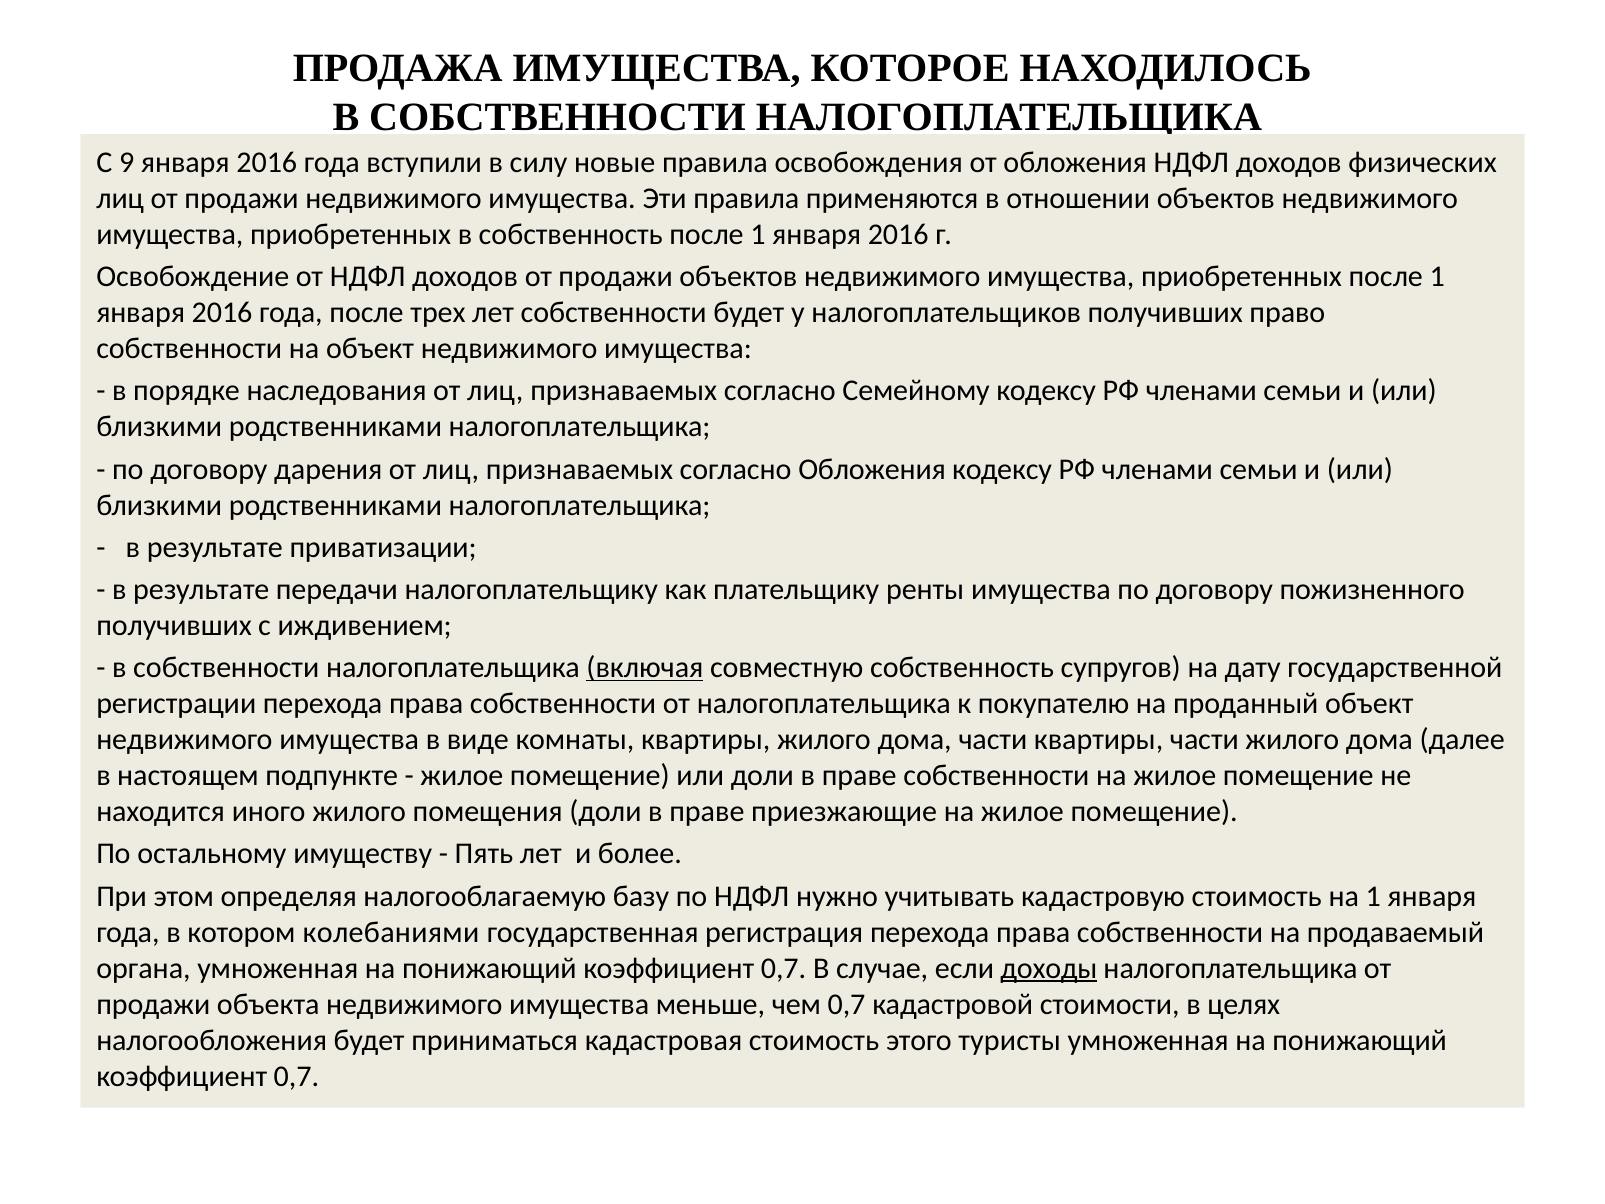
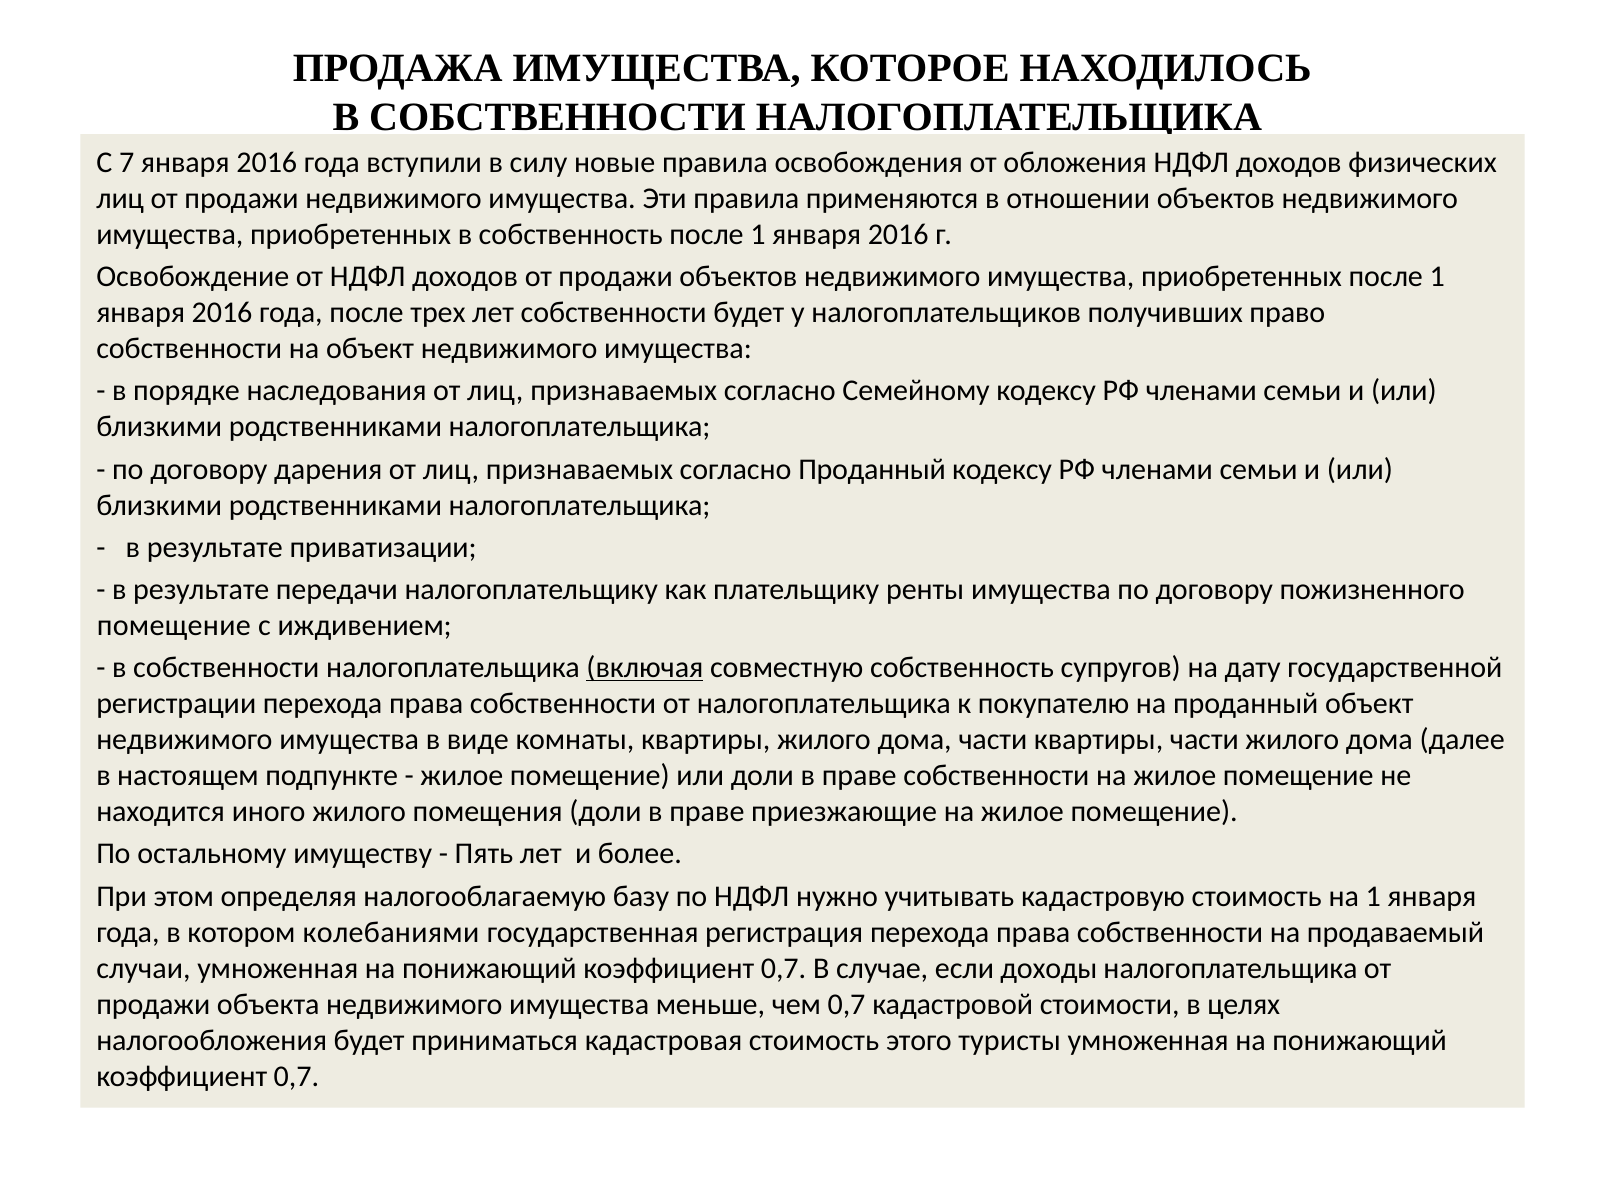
9: 9 -> 7 (127, 162)
согласно Обложения: Обложения -> Проданный (872, 469)
получивших: получивших -> помещение (174, 625)
органа: органа -> случаи (143, 968)
доходы underline: present -> none (1049, 968)
